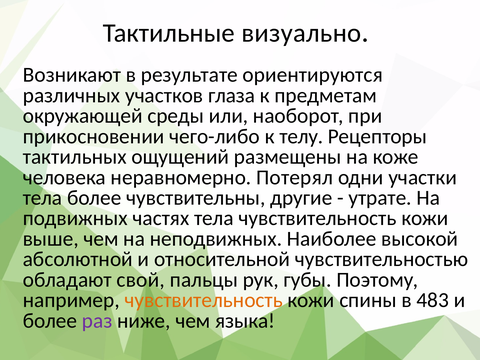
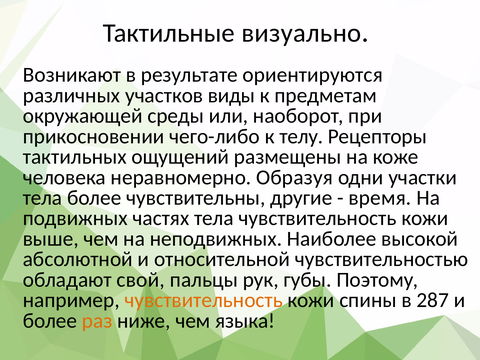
глаза: глаза -> виды (232, 95)
Потерял: Потерял -> Образуя (295, 177)
утрате: утрате -> время (380, 198)
483: 483 -> 287 (433, 300)
раз colour: purple -> orange (97, 321)
